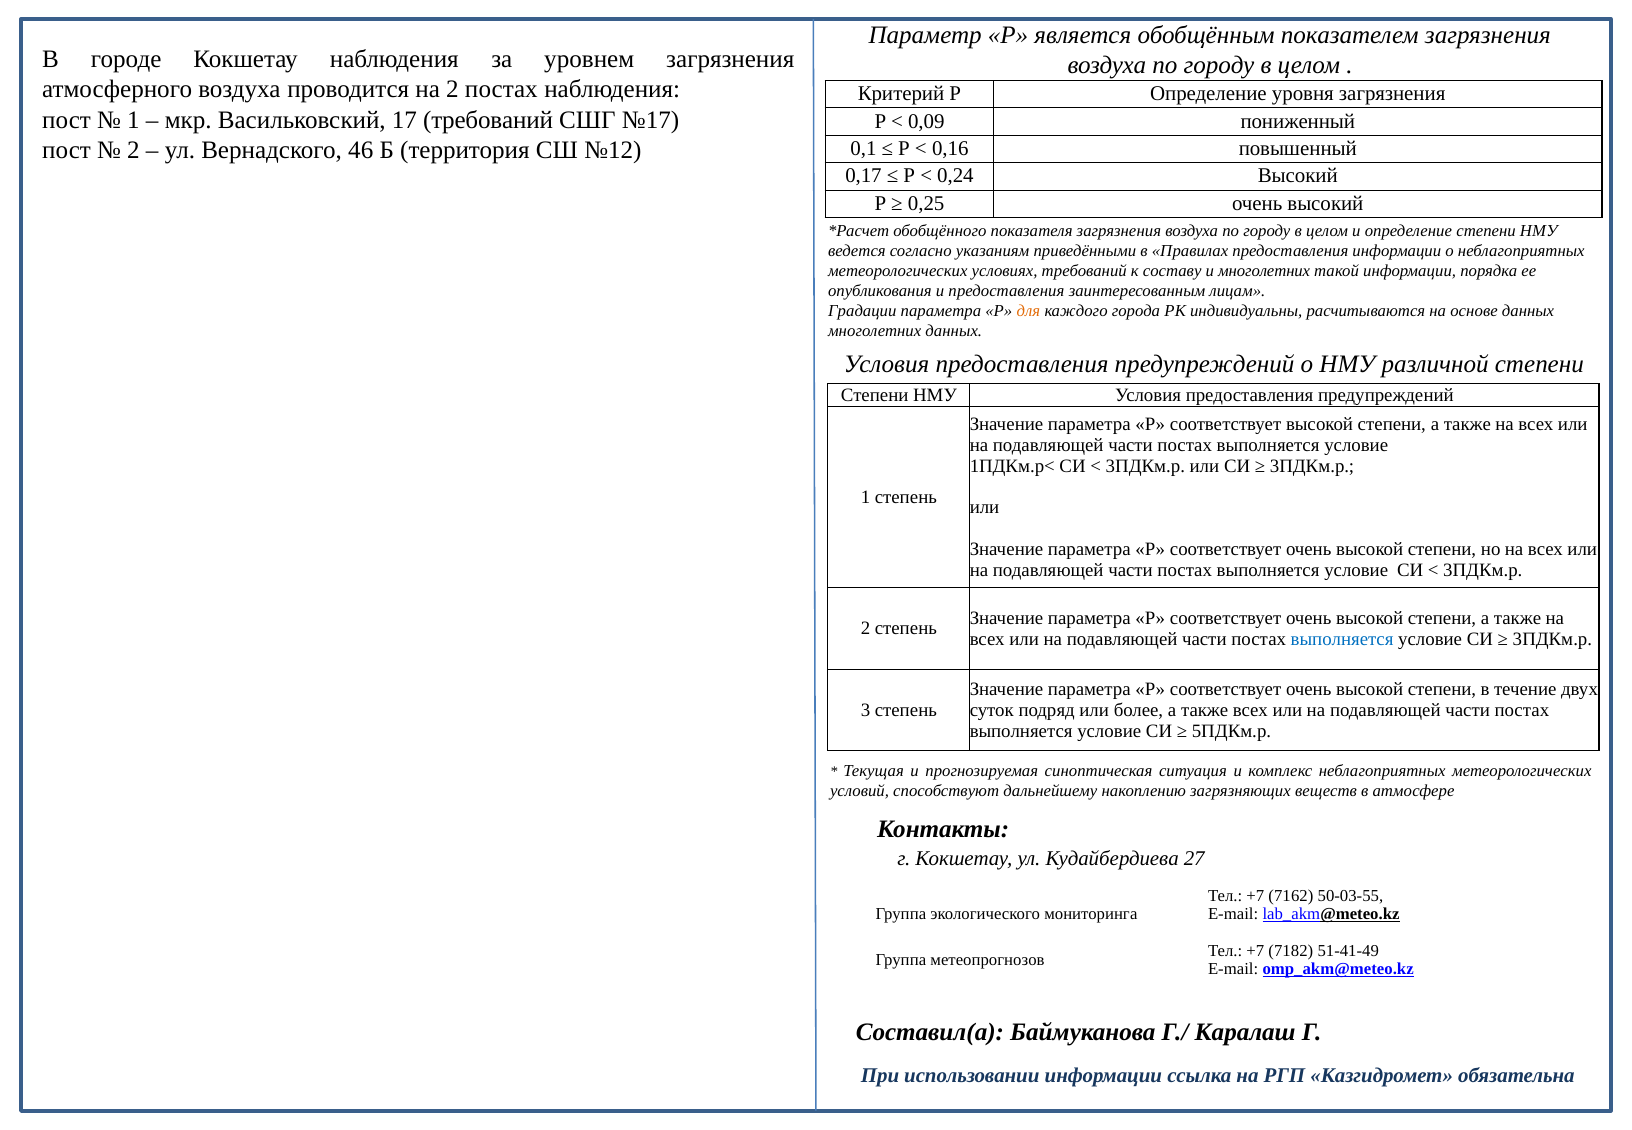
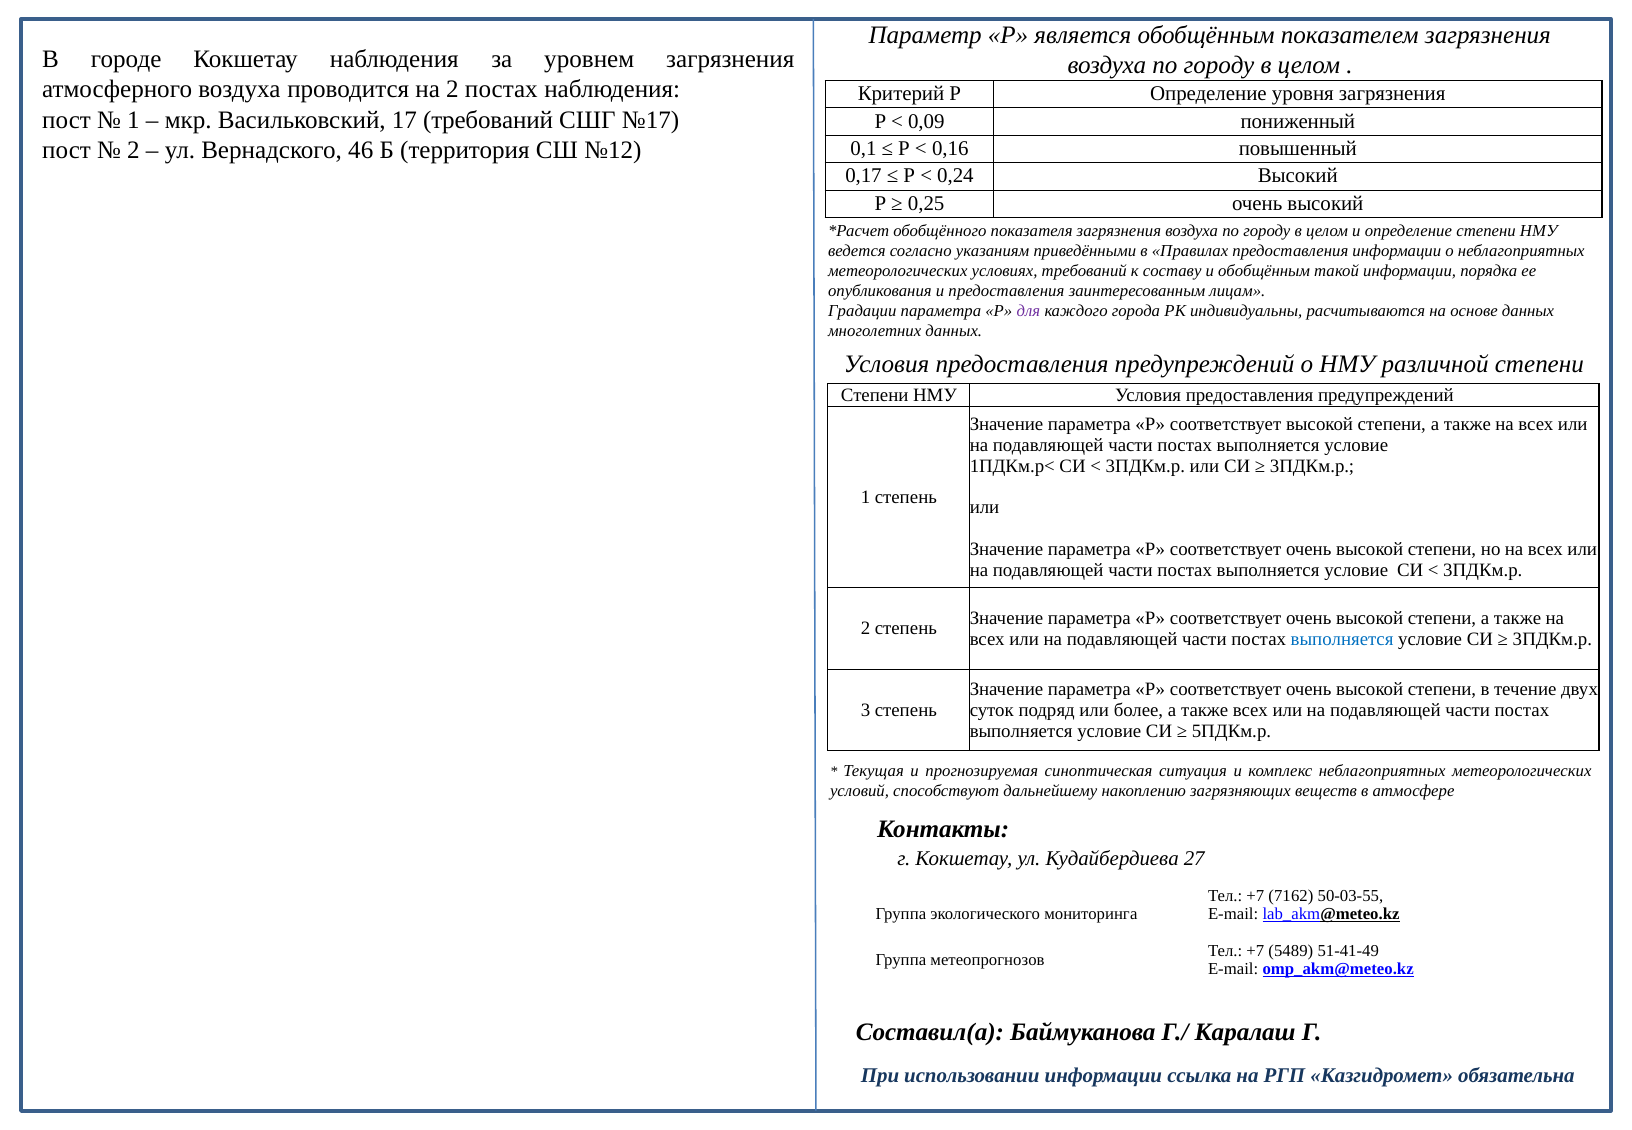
и многолетних: многолетних -> обобщённым (1264, 271)
для colour: orange -> purple (1028, 311)
7182: 7182 -> 5489 (1291, 951)
